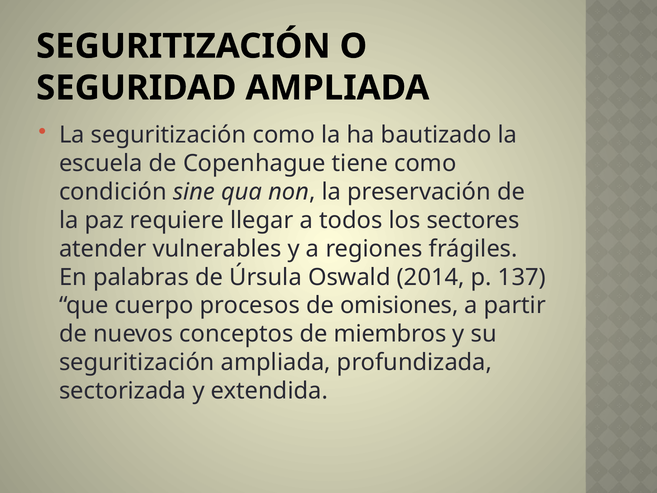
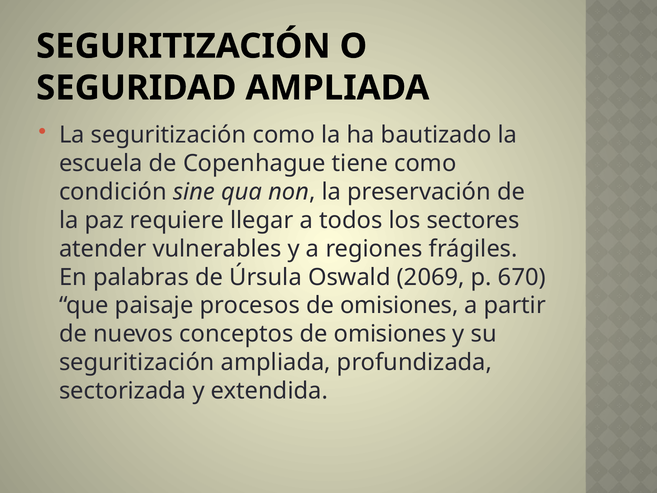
2014: 2014 -> 2069 (431, 277)
137: 137 -> 670 (522, 277)
cuerpo: cuerpo -> paisaje (154, 305)
conceptos de miembros: miembros -> omisiones (390, 334)
